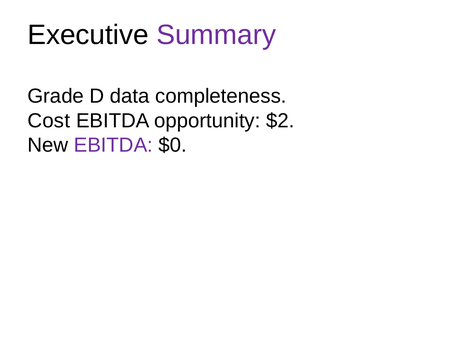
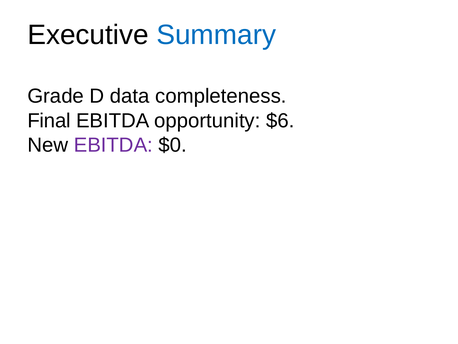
Summary colour: purple -> blue (216, 35)
Cost: Cost -> Final (49, 120)
$2: $2 -> $6 (280, 120)
